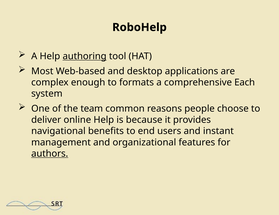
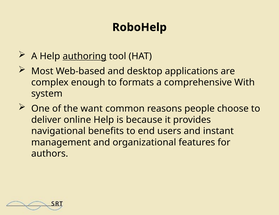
Each: Each -> With (245, 83)
team: team -> want (92, 109)
authors underline: present -> none (50, 154)
